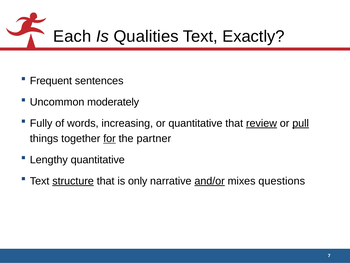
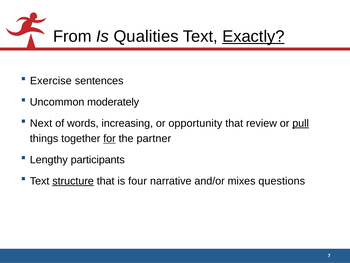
Each: Each -> From (72, 36)
Exactly underline: none -> present (253, 36)
Frequent: Frequent -> Exercise (51, 81)
Fully: Fully -> Next (41, 123)
or quantitative: quantitative -> opportunity (195, 123)
review underline: present -> none (261, 123)
Lengthy quantitative: quantitative -> participants (98, 160)
only: only -> four (138, 181)
and/or underline: present -> none (210, 181)
